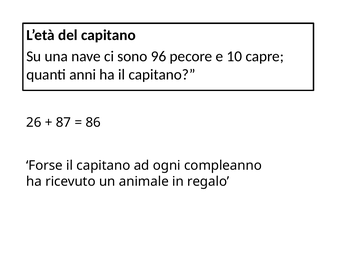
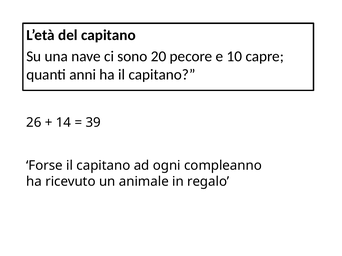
96: 96 -> 20 (159, 56)
87: 87 -> 14 (63, 123)
86: 86 -> 39 (93, 123)
